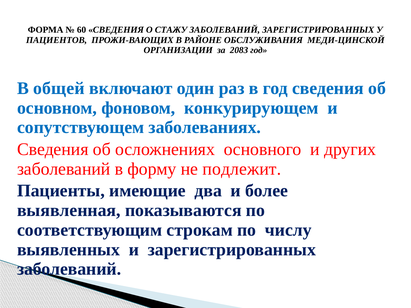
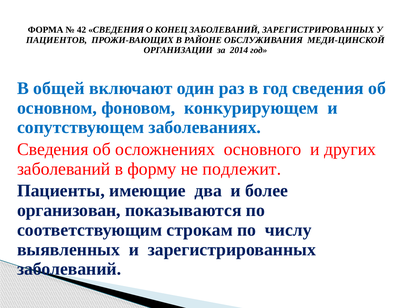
60: 60 -> 42 (82, 30)
СТАЖУ: СТАЖУ -> КОНЕЦ (171, 30)
2083: 2083 -> 2014 (239, 50)
выявленная: выявленная -> организован (69, 211)
